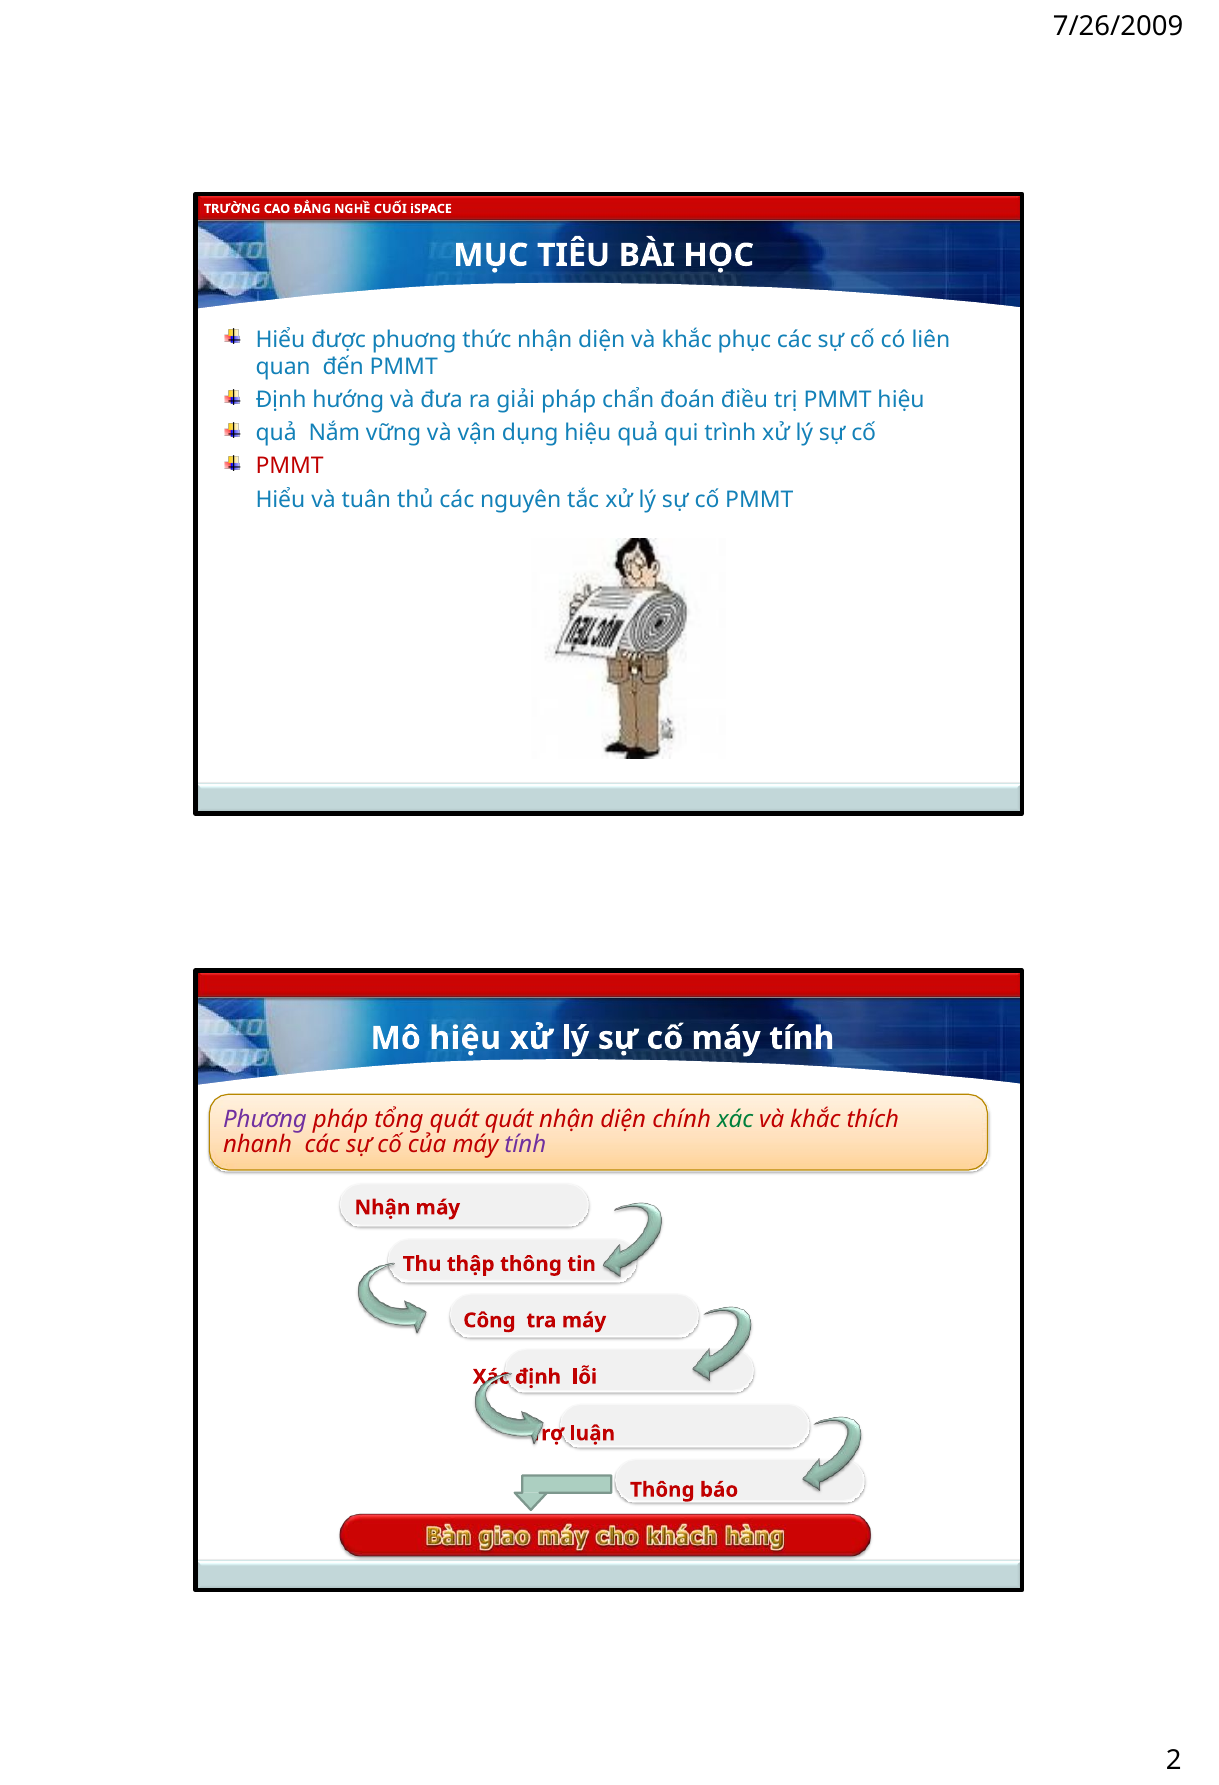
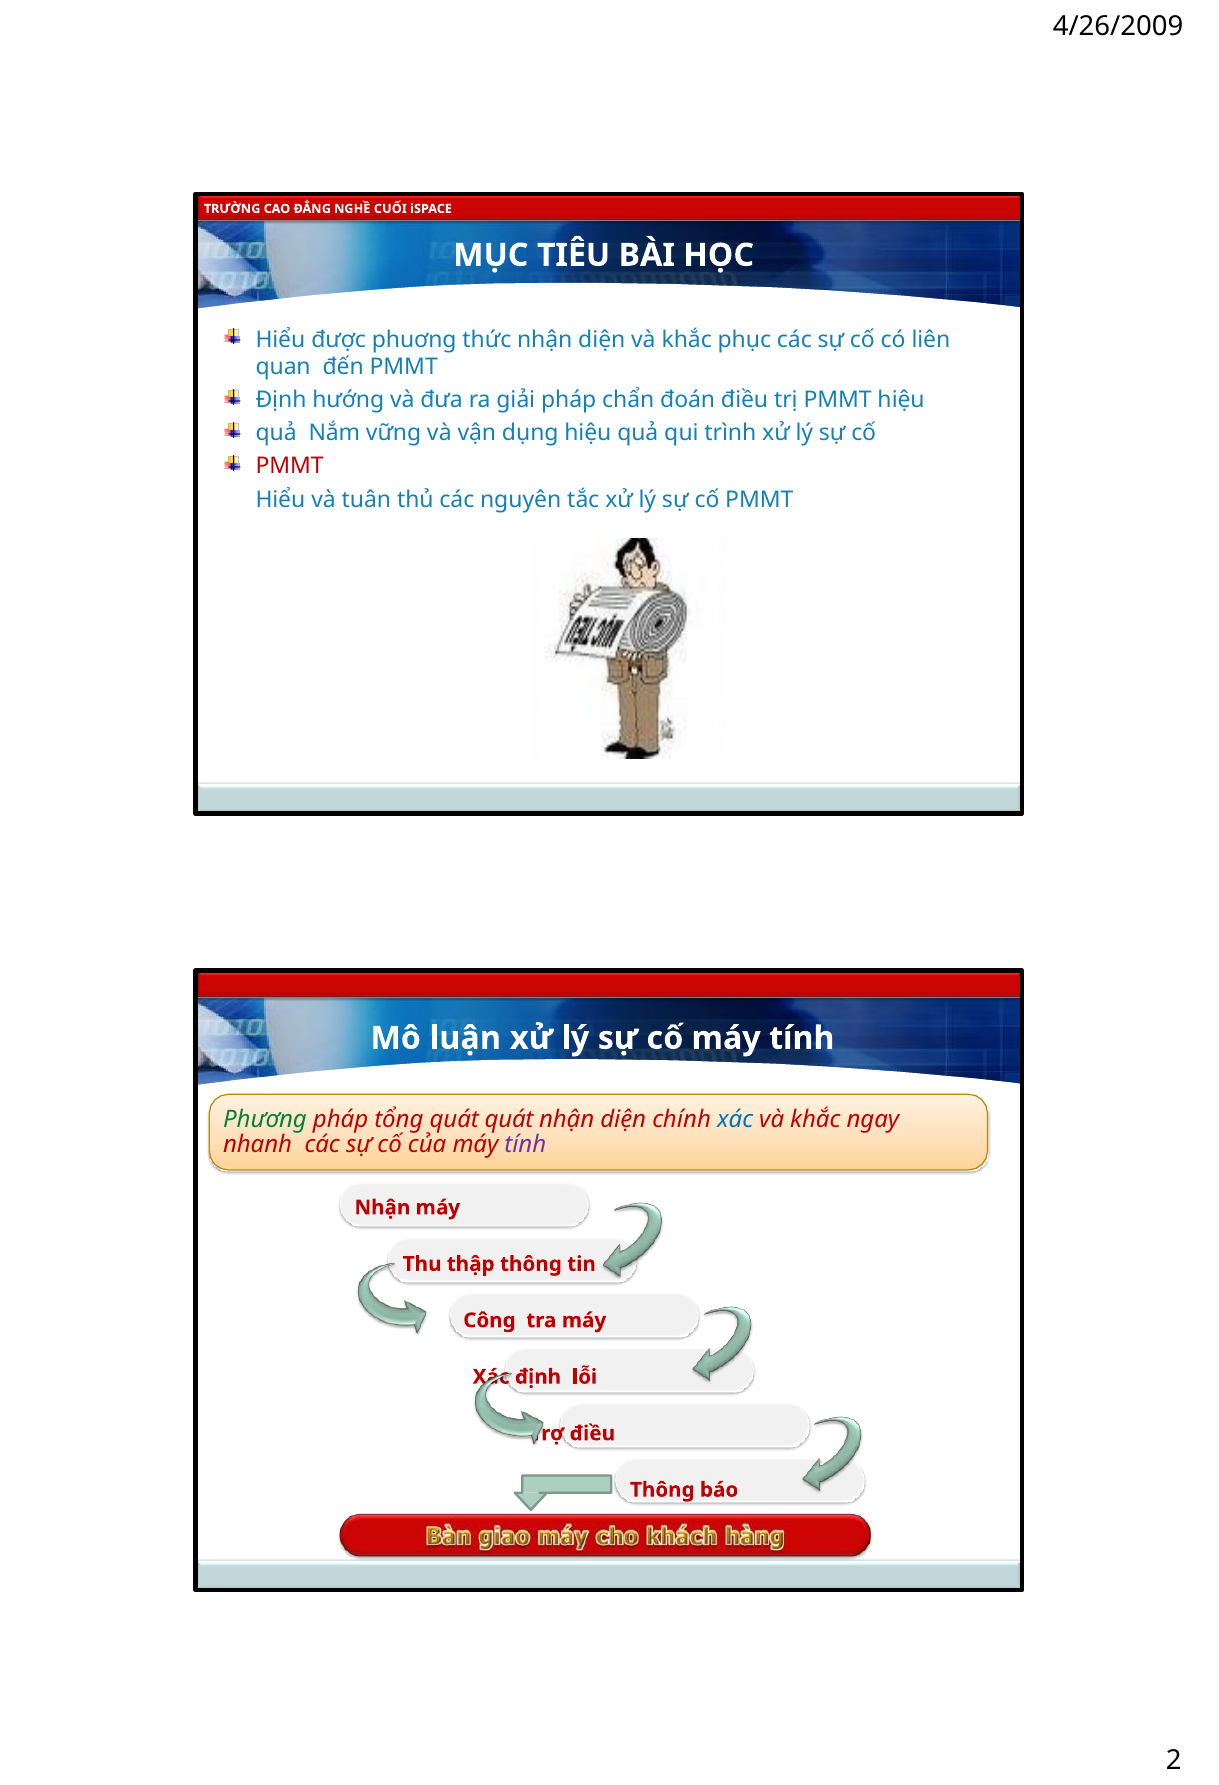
7/26/2009: 7/26/2009 -> 4/26/2009 (1118, 27)
hiệu: hiệu -> luận (465, 1038)
Phương colour: purple -> green (265, 1120)
xác colour: green -> blue (735, 1120)
thích: thích -> ngay (873, 1120)
luận: luận -> điều (592, 1433)
